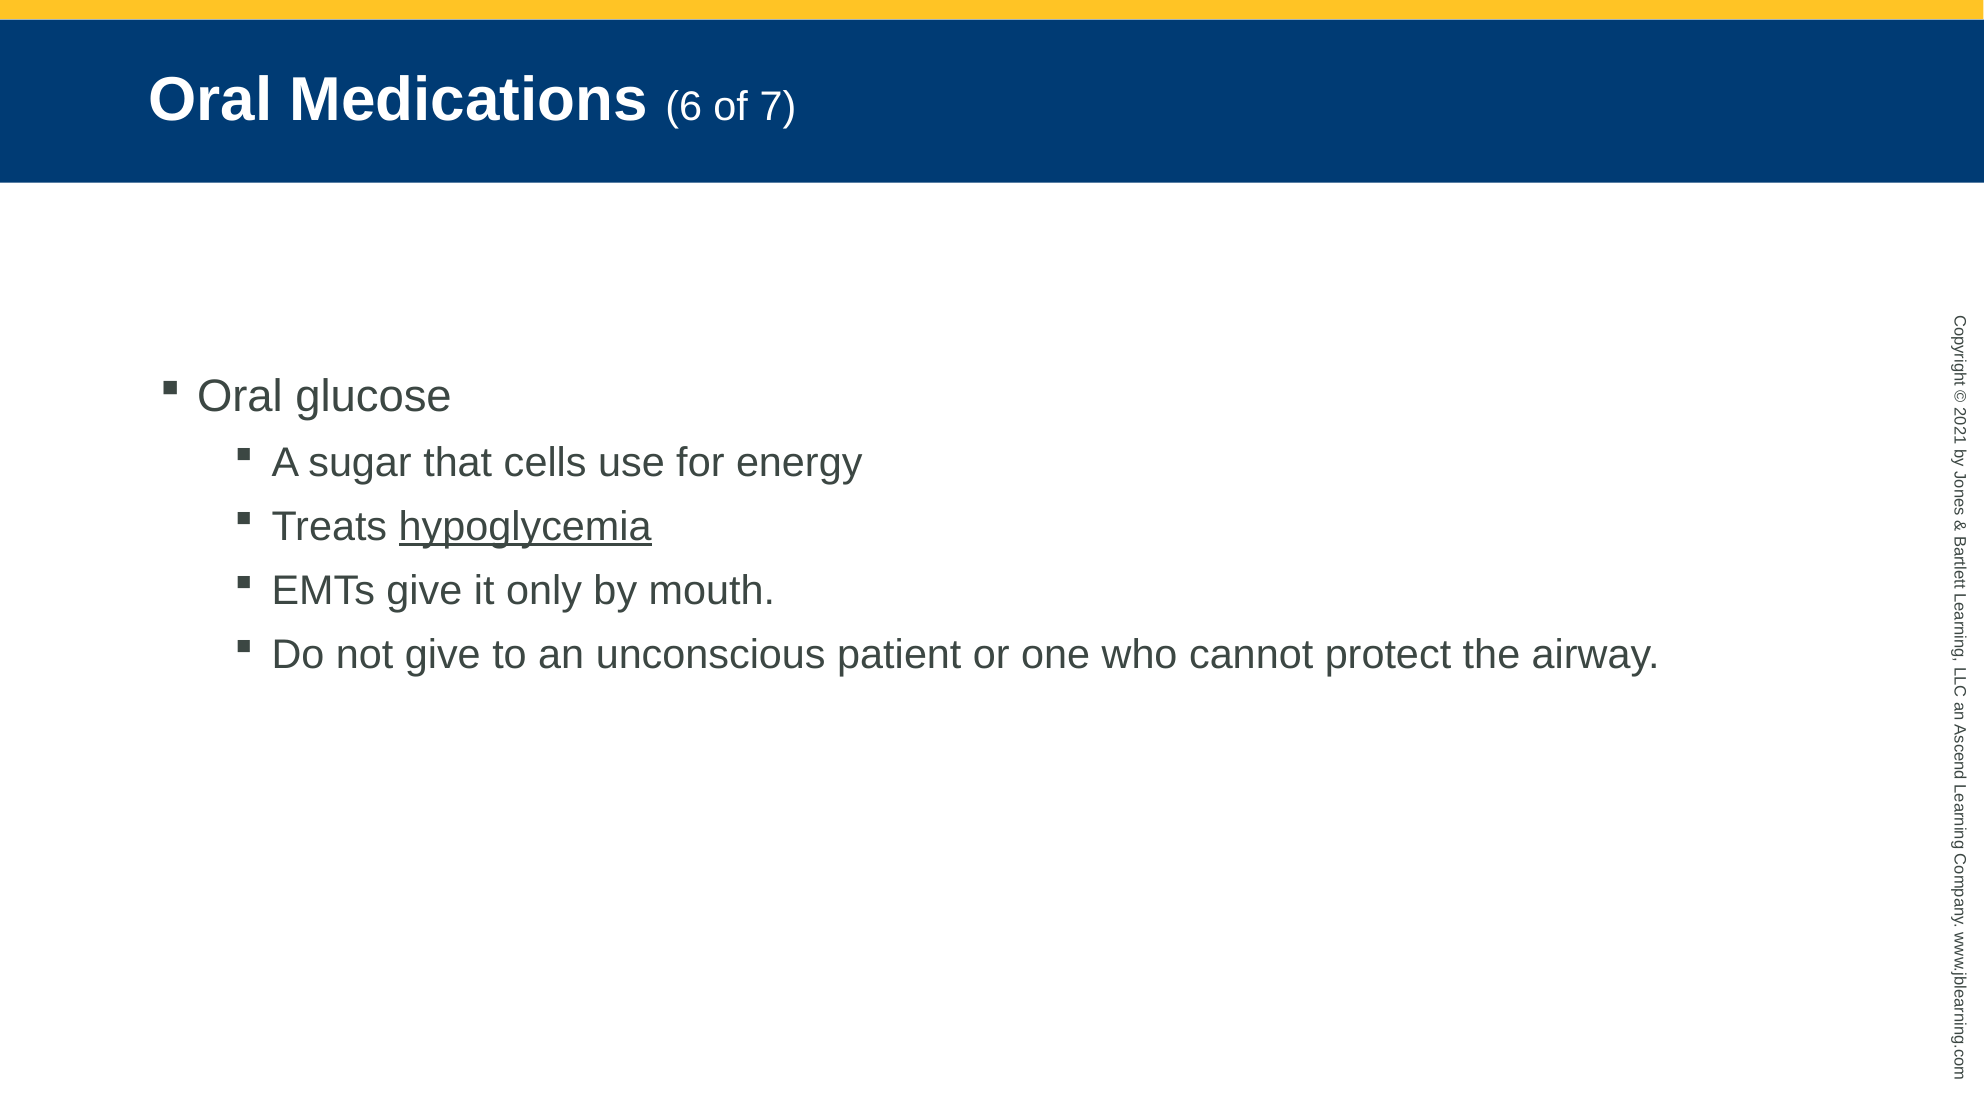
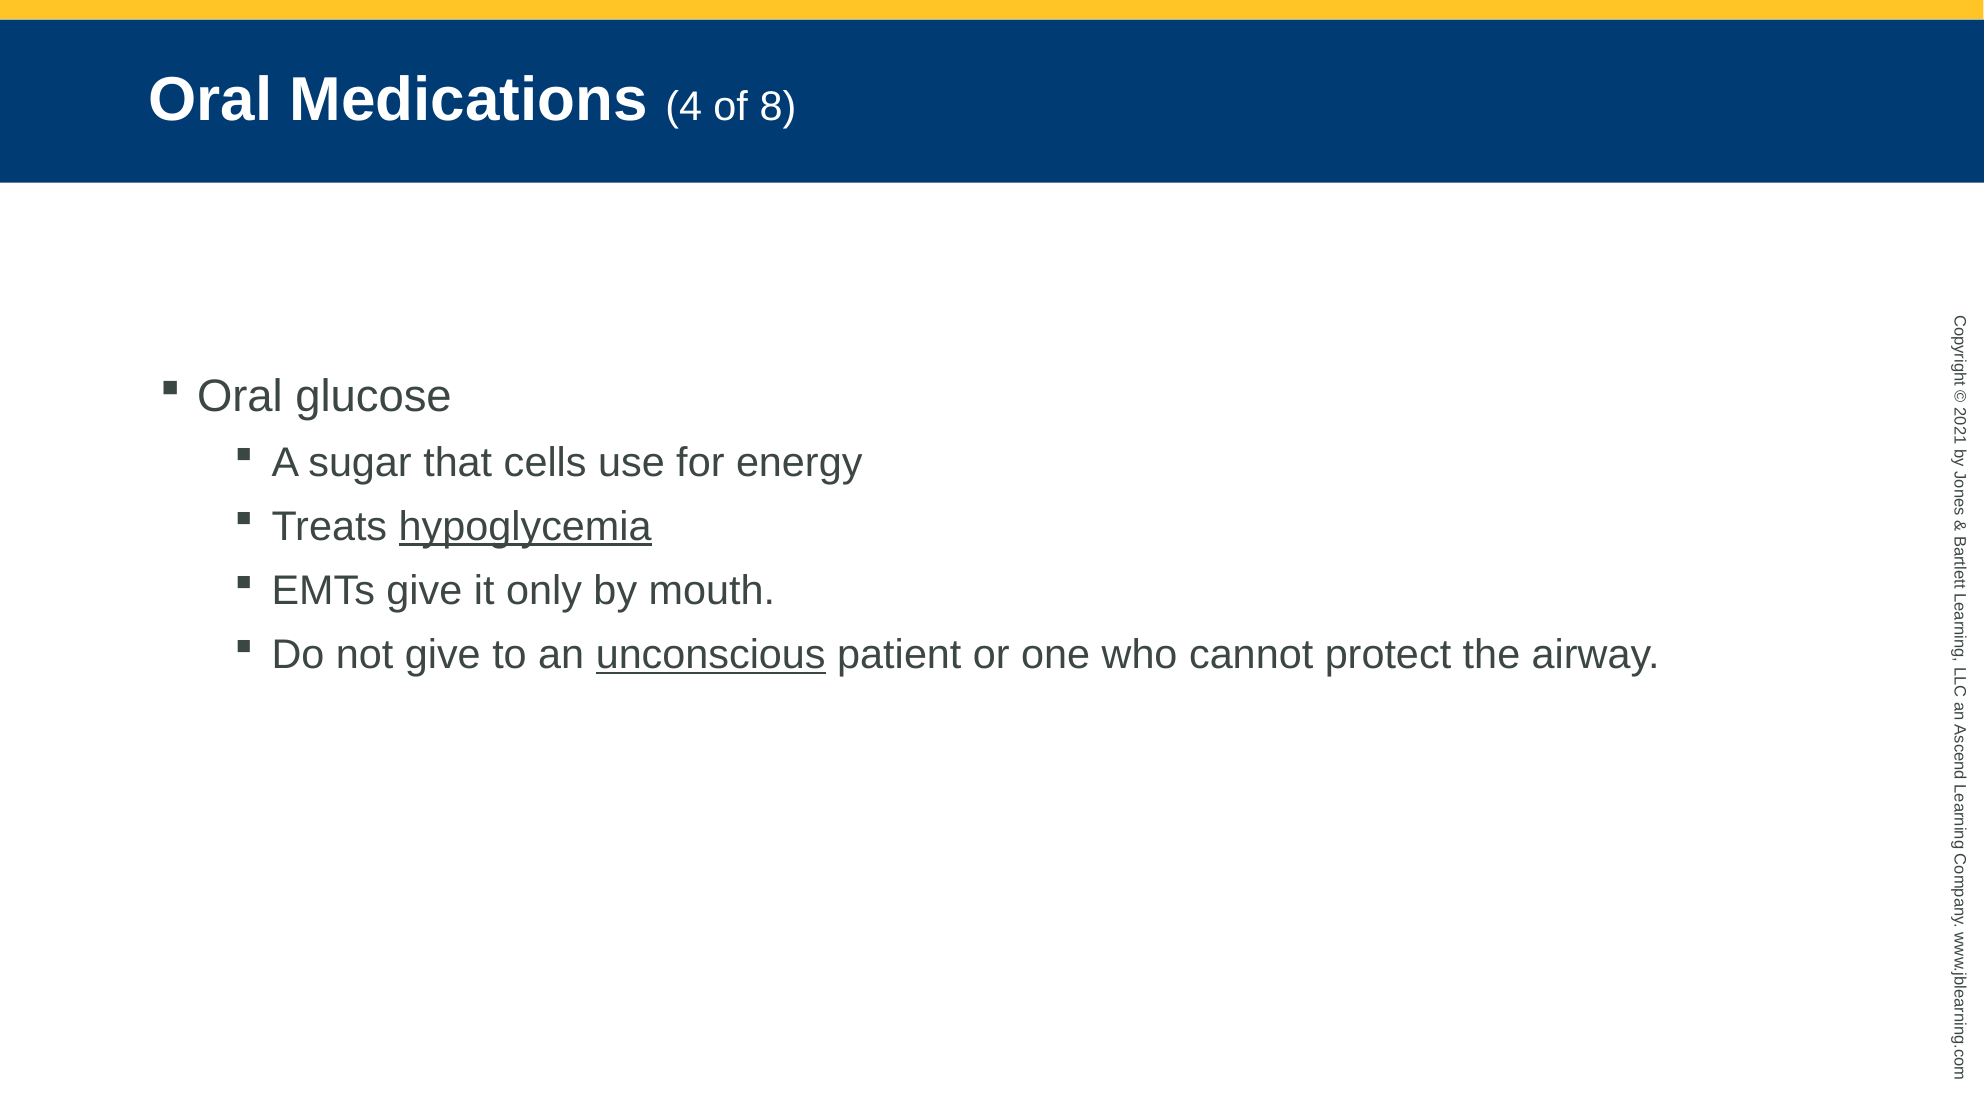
6: 6 -> 4 (684, 107)
7: 7 -> 8 (778, 107)
unconscious underline: none -> present (711, 655)
